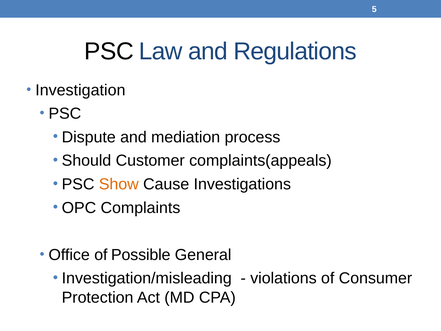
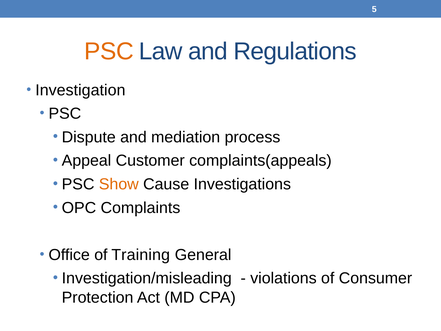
PSC colour: black -> orange (109, 51)
Should: Should -> Appeal (86, 161)
Possible: Possible -> Training (141, 255)
